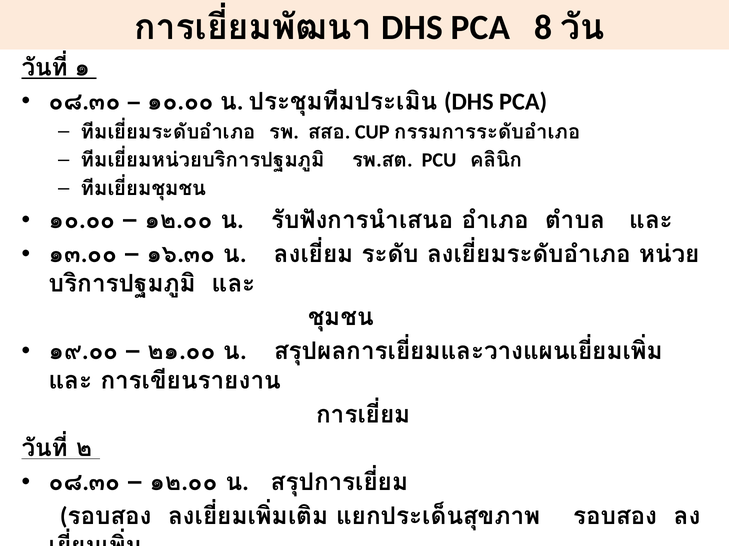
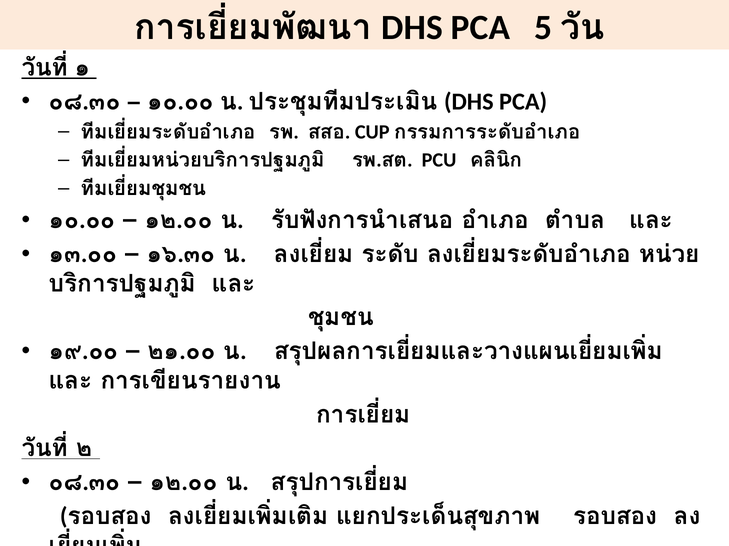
8: 8 -> 5 (543, 27)
